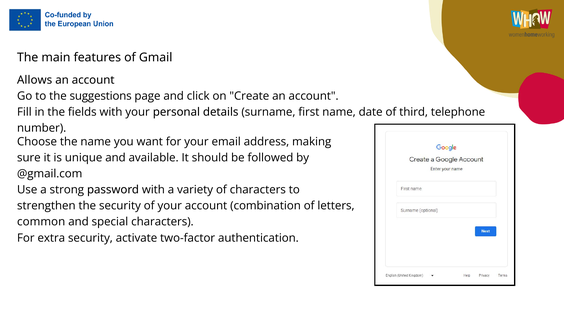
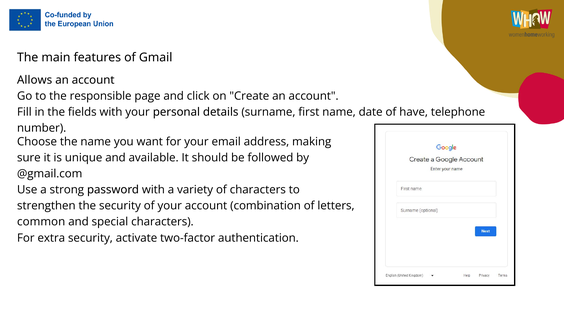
suggestions: suggestions -> responsible (101, 96)
third: third -> have (414, 112)
